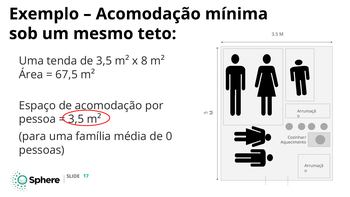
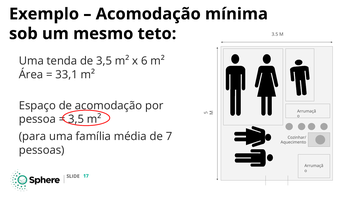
8: 8 -> 6 (144, 61)
67,5: 67,5 -> 33,1 (67, 75)
0: 0 -> 7 (169, 136)
